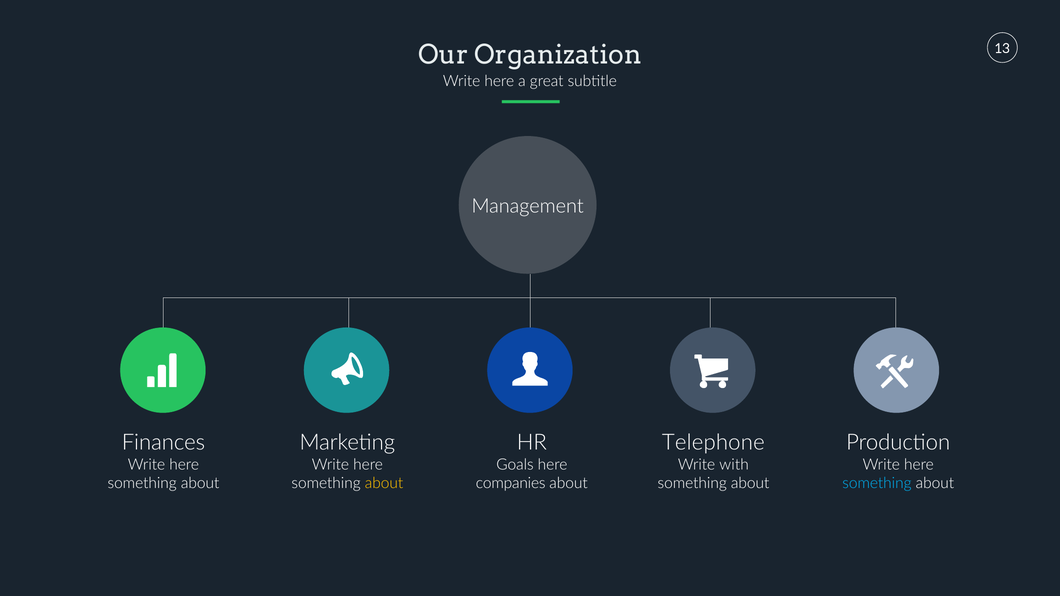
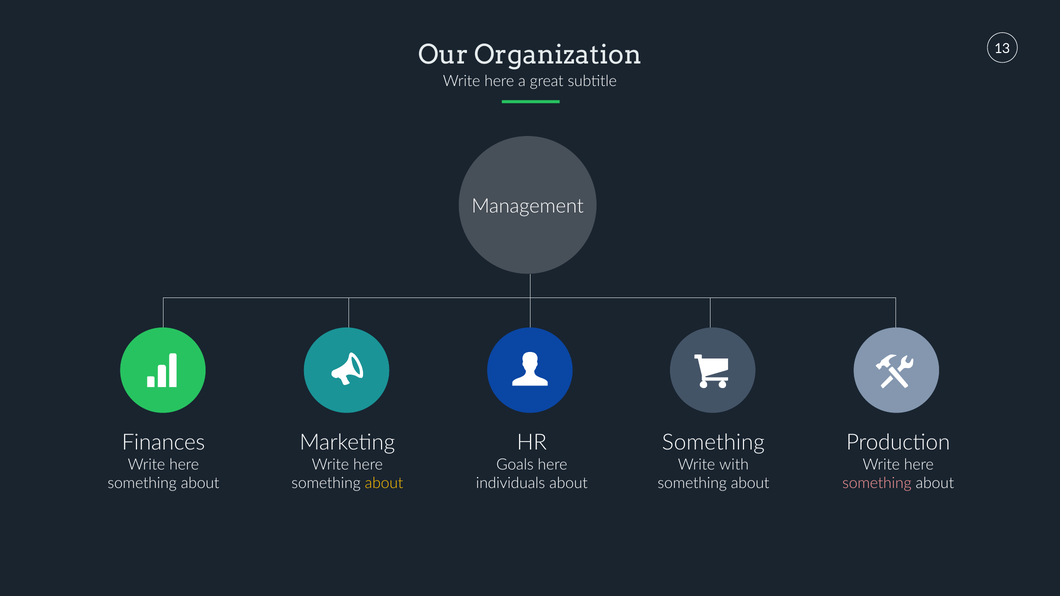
Telephone: Telephone -> Something (713, 443)
companies: companies -> individuals (511, 484)
something colour: light blue -> pink (877, 484)
